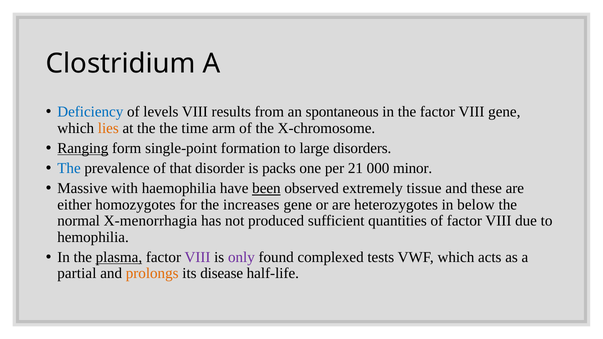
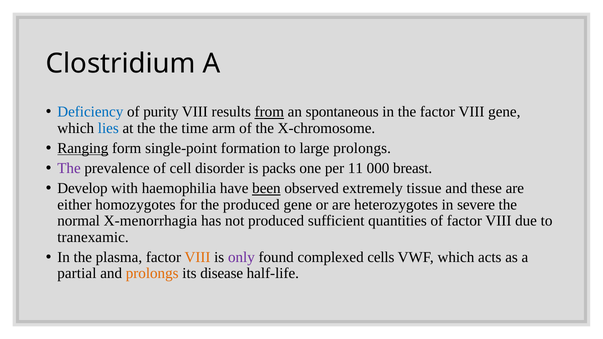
levels: levels -> purity (161, 112)
from underline: none -> present (269, 112)
lies colour: orange -> blue (108, 128)
large disorders: disorders -> prolongs (362, 148)
The colour: blue -> purple (69, 168)
that: that -> cell (181, 168)
21: 21 -> 11 (355, 168)
minor: minor -> breast (413, 168)
Massive: Massive -> Develop (82, 188)
the increases: increases -> produced (251, 205)
below: below -> severe (476, 205)
hemophilia: hemophilia -> tranexamic (93, 237)
plasma underline: present -> none (119, 257)
VIII colour: purple -> orange (198, 257)
tests: tests -> cells (381, 257)
